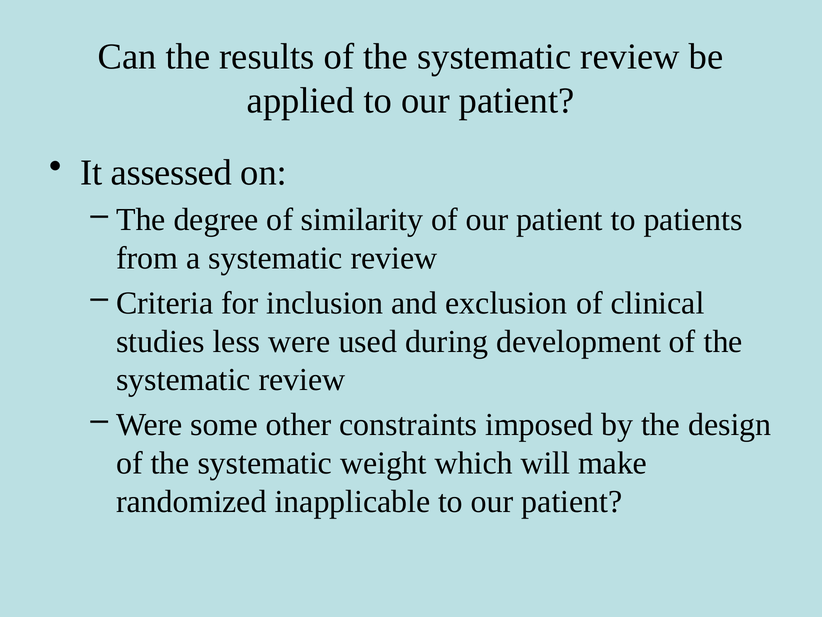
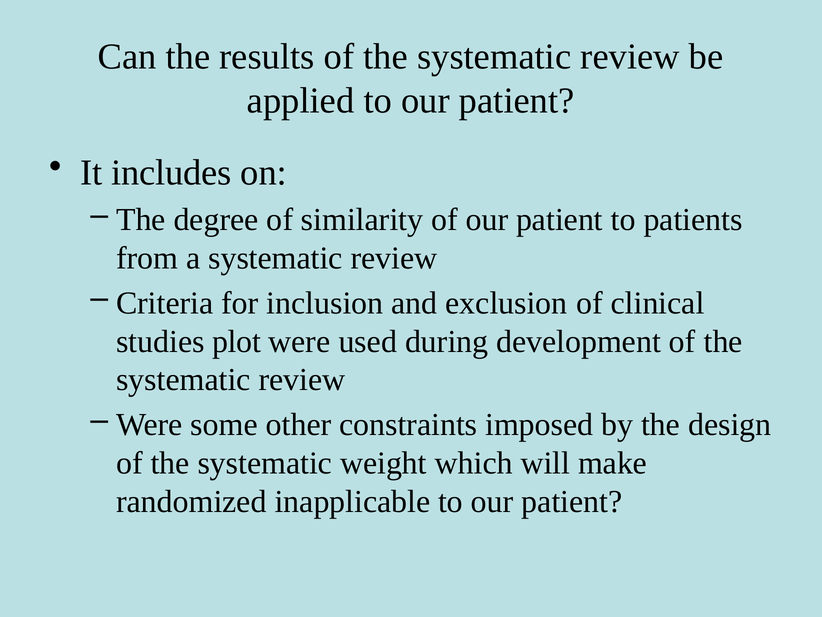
assessed: assessed -> includes (171, 172)
less: less -> plot (237, 341)
